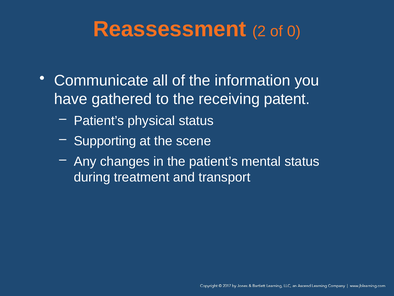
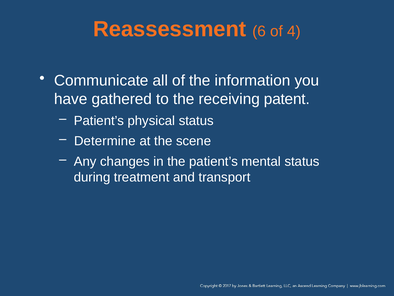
2: 2 -> 6 (259, 31)
0: 0 -> 4 (294, 31)
Supporting: Supporting -> Determine (105, 141)
